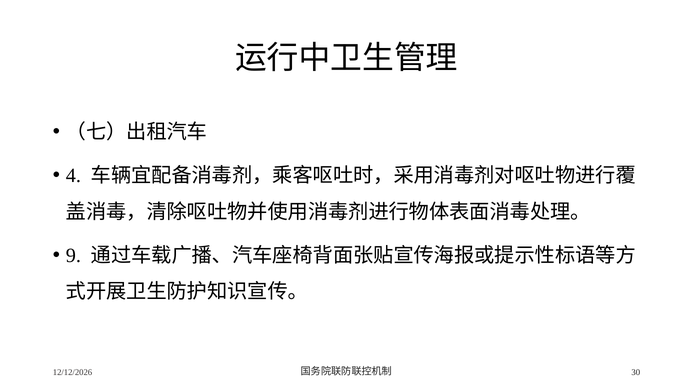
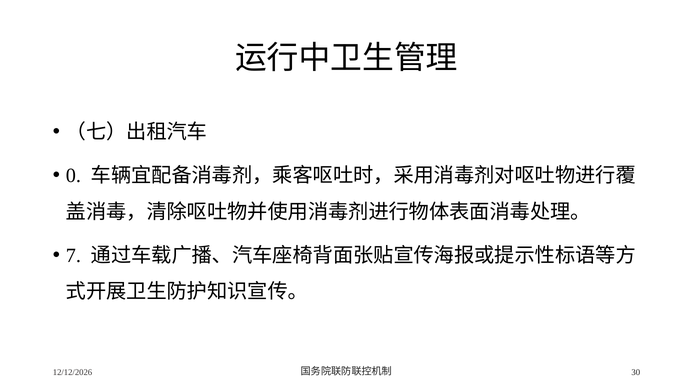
4: 4 -> 0 (73, 175)
9: 9 -> 7 (73, 255)
